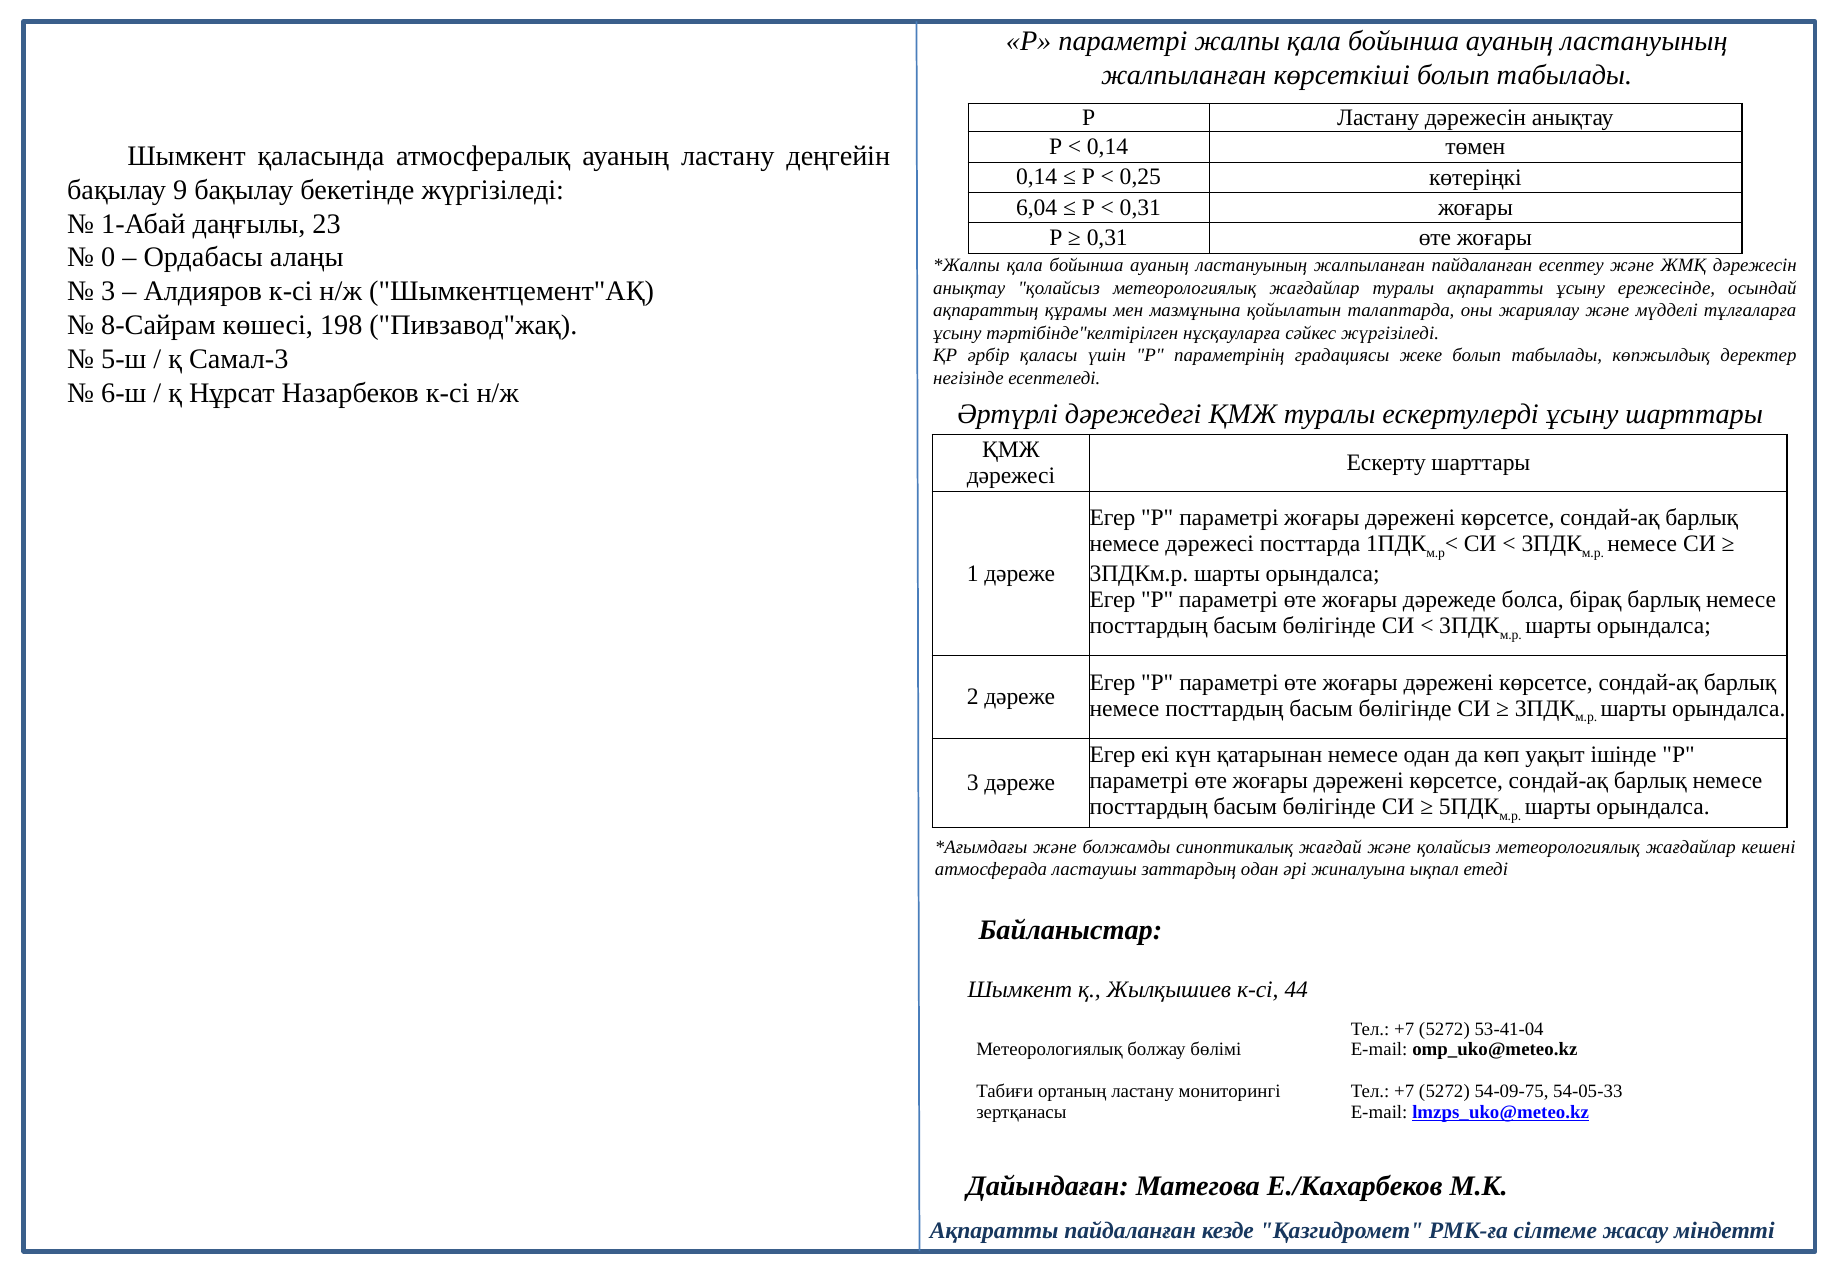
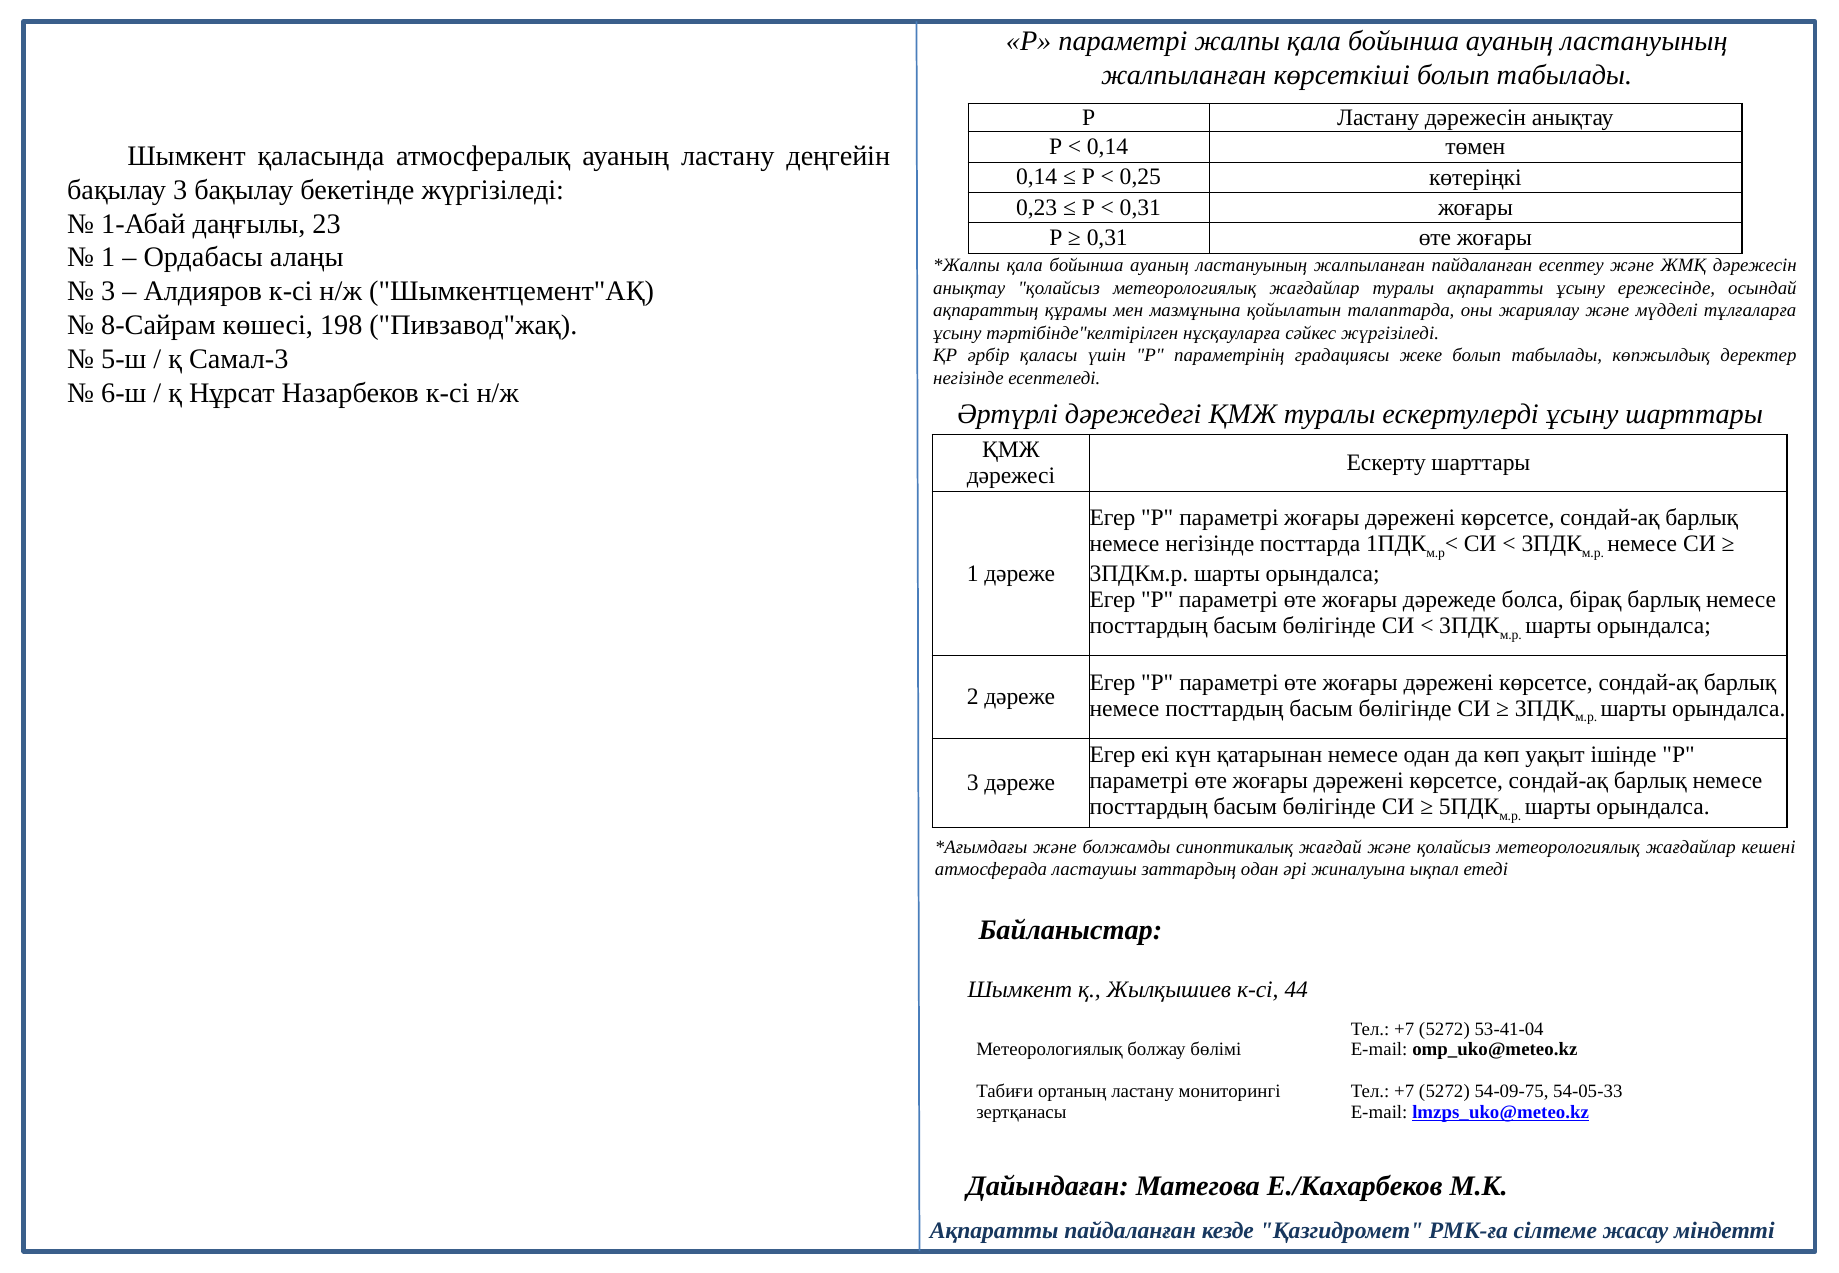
бақылау 9: 9 -> 3 (180, 190)
6,04: 6,04 -> 0,23 (1037, 208)
0: 0 -> 1 (108, 258)
немесе дәрежесі: дәрежесі -> негізінде (1210, 544)
